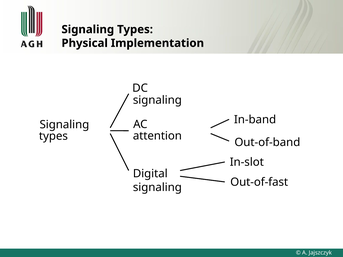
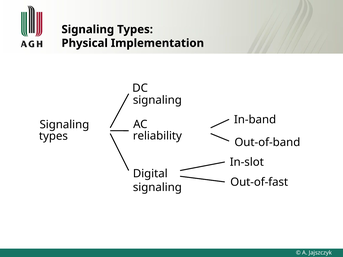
attention: attention -> reliability (157, 136)
